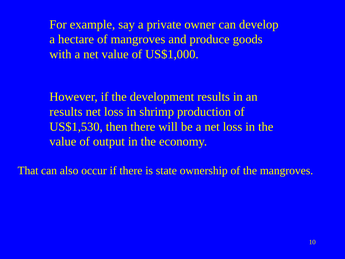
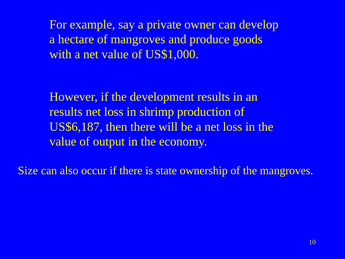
US$1,530: US$1,530 -> US$6,187 (76, 127)
That: That -> Size (28, 170)
